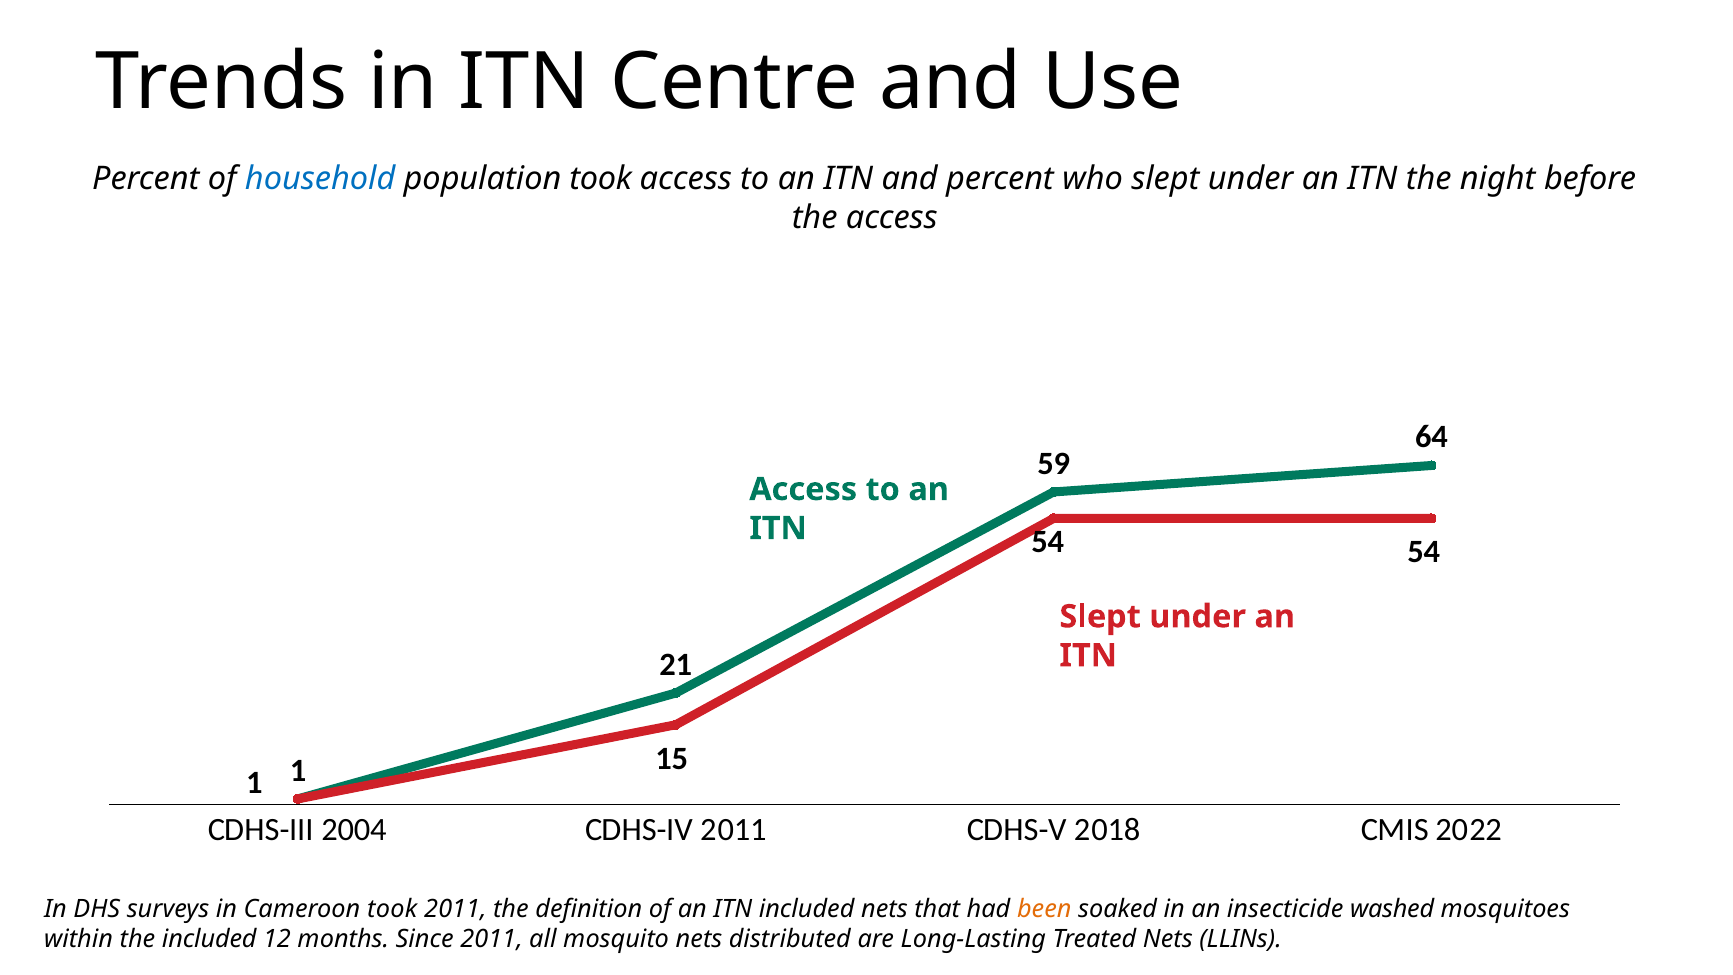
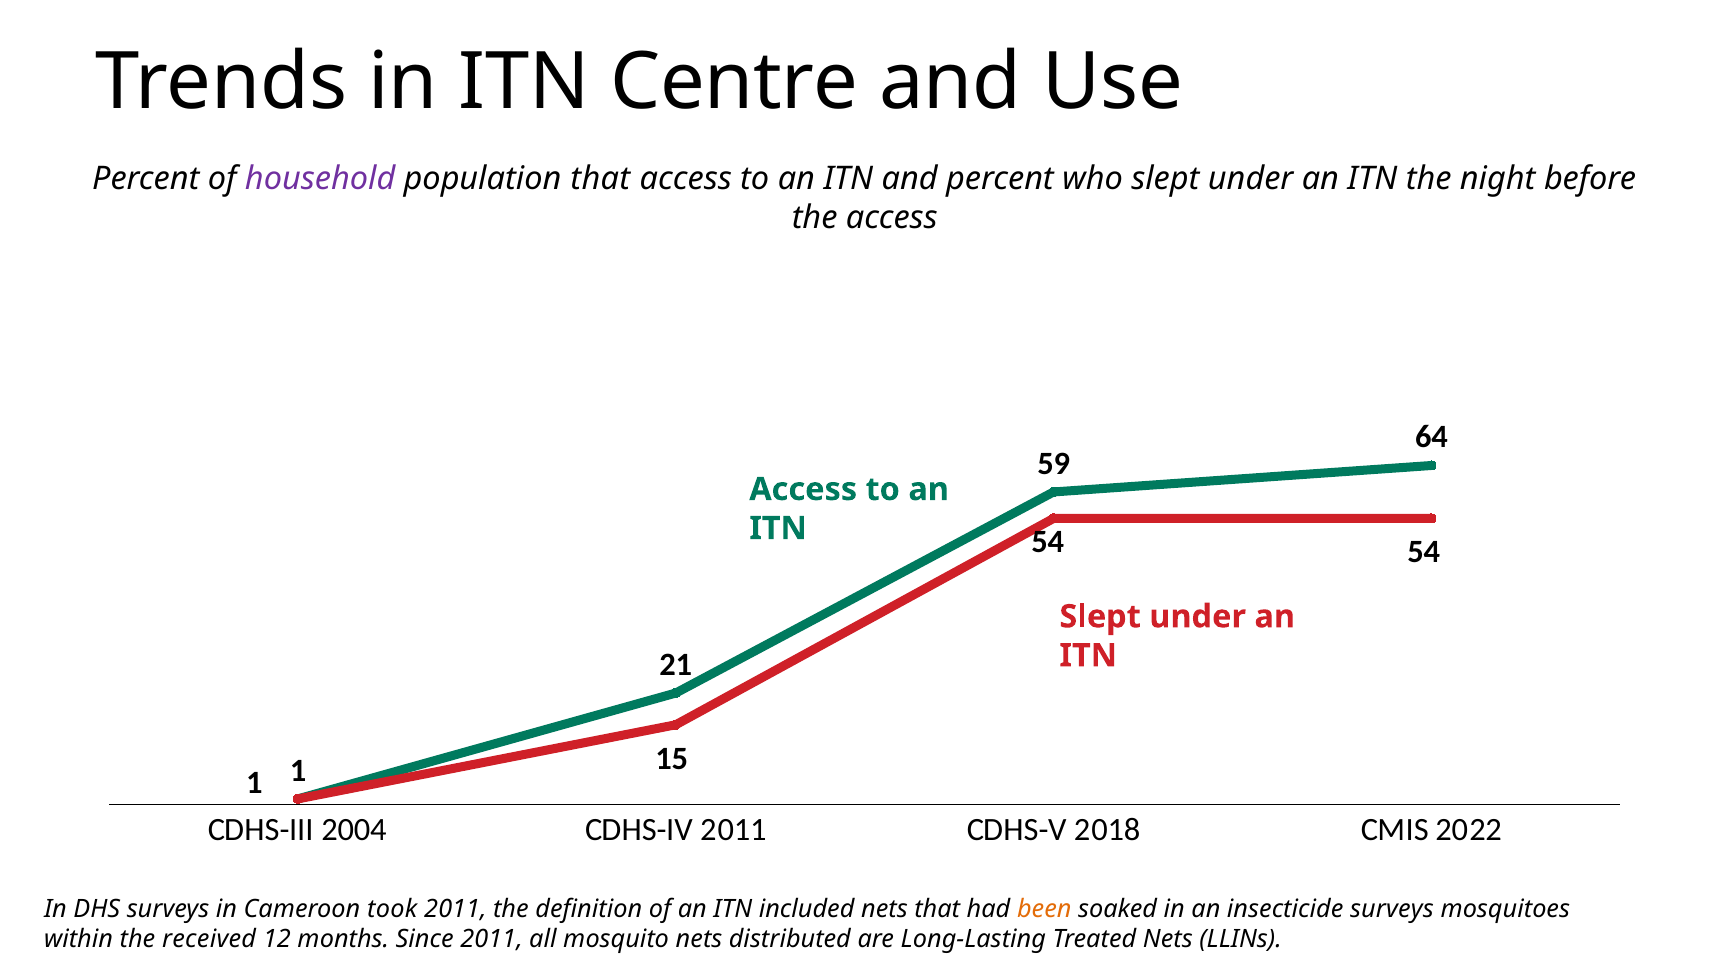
household colour: blue -> purple (320, 179)
population took: took -> that (600, 179)
insecticide washed: washed -> surveys (1392, 909)
the included: included -> received (209, 939)
